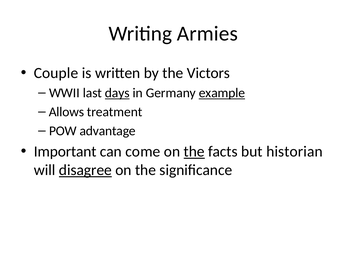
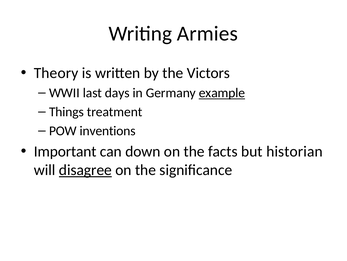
Couple: Couple -> Theory (56, 73)
days underline: present -> none (117, 93)
Allows: Allows -> Things (66, 112)
advantage: advantage -> inventions (108, 131)
come: come -> down (143, 151)
the underline: present -> none (194, 151)
